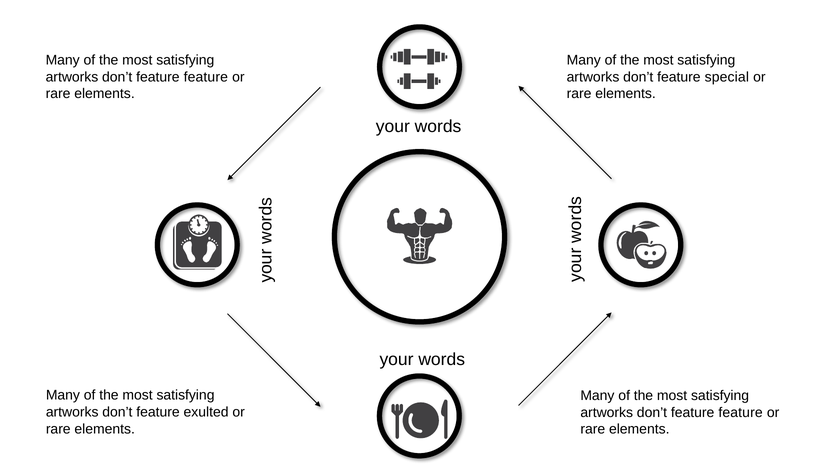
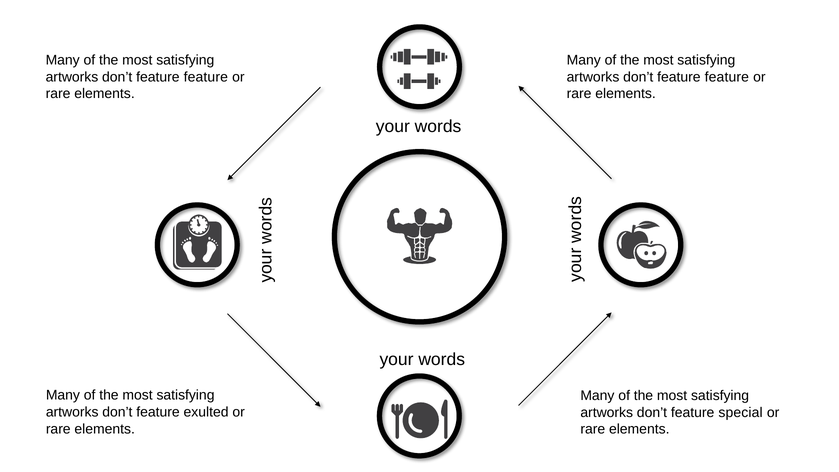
special: special -> feature (727, 77)
feature: feature -> special (741, 412)
